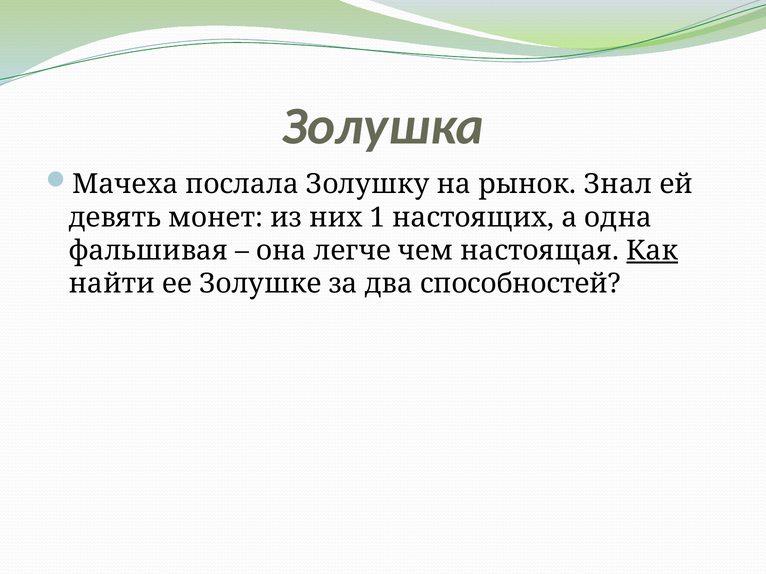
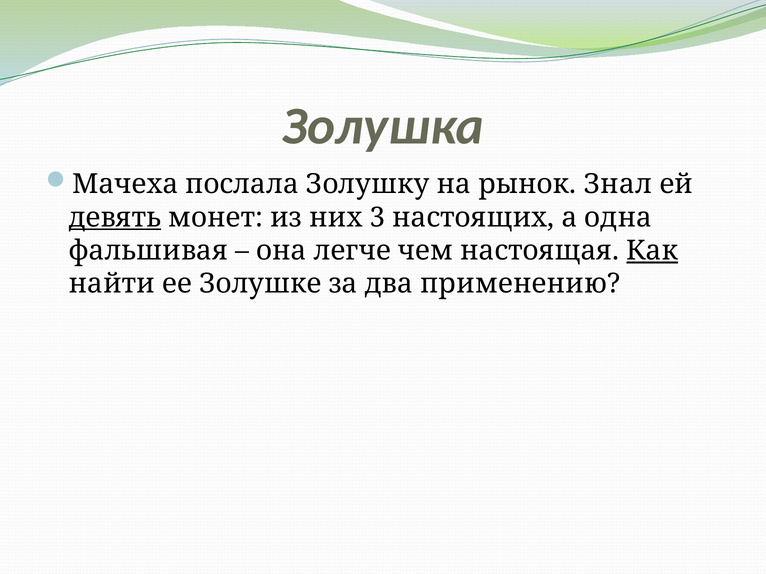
девять underline: none -> present (115, 218)
1: 1 -> 3 (377, 218)
способностей: способностей -> применению (520, 284)
